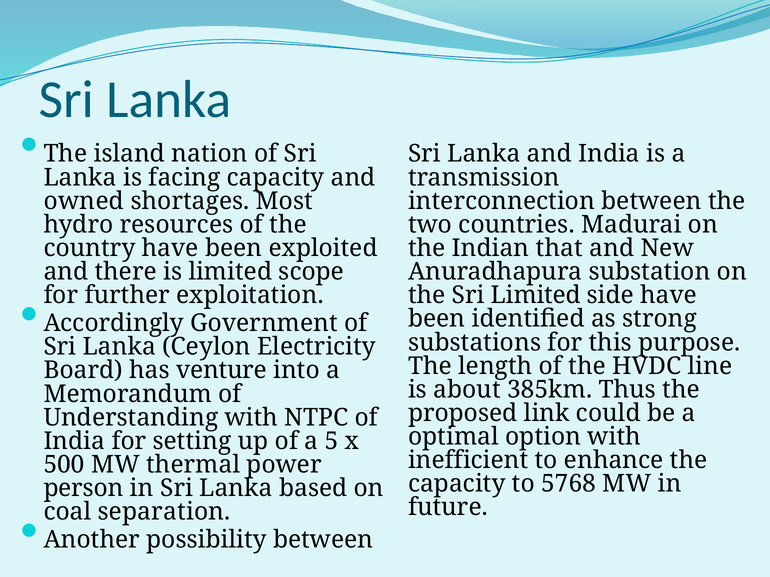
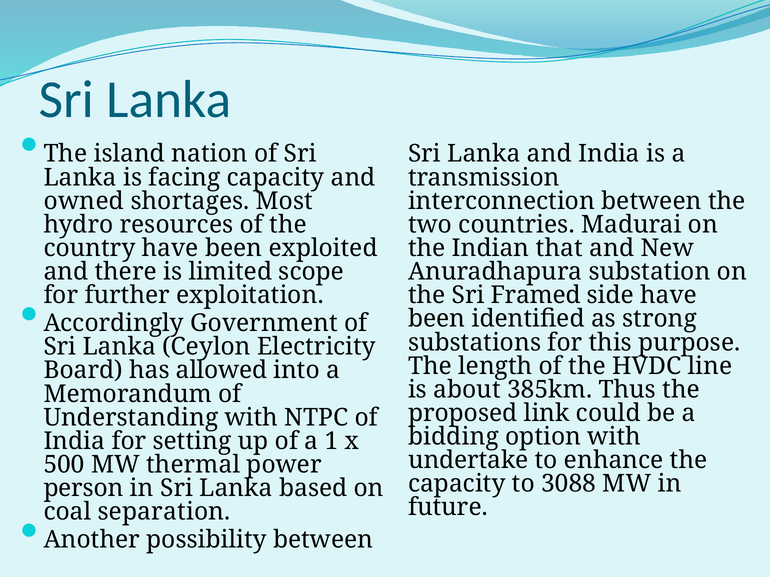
Sri Limited: Limited -> Framed (536, 296)
venture: venture -> allowed (222, 371)
optimal: optimal -> bidding (453, 437)
5: 5 -> 1 (332, 441)
inefficient: inefficient -> undertake (468, 461)
5768: 5768 -> 3088 (569, 484)
